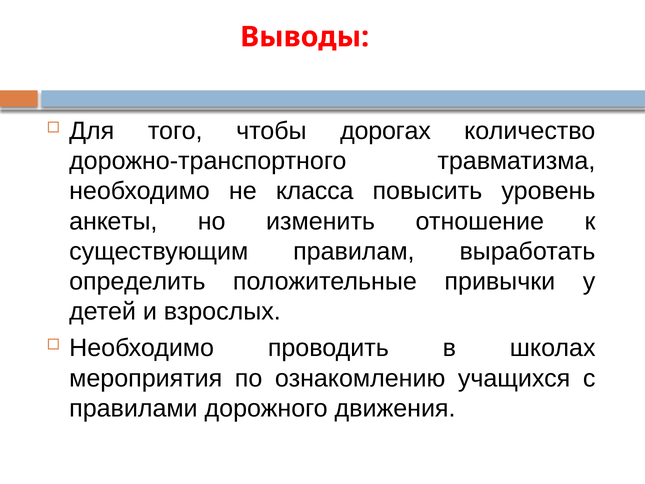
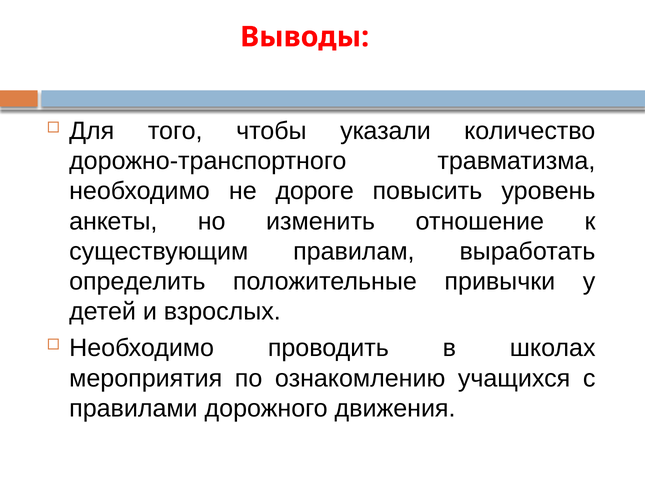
дорогах: дорогах -> указали (386, 131)
класса: класса -> дороге (315, 191)
